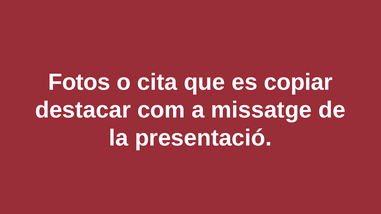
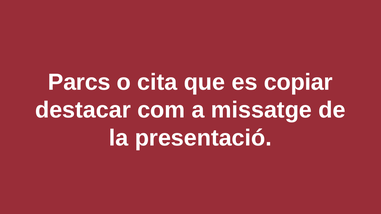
Fotos: Fotos -> Parcs (79, 82)
